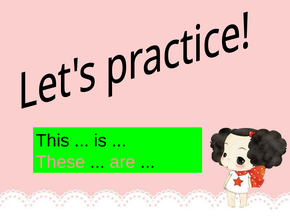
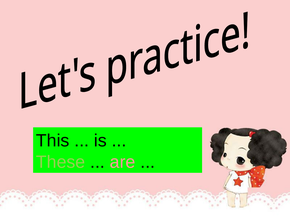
These colour: pink -> light green (61, 162)
